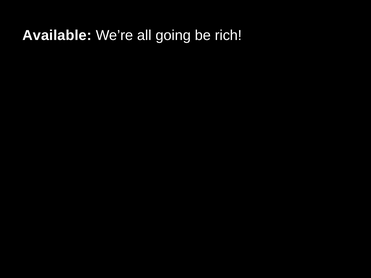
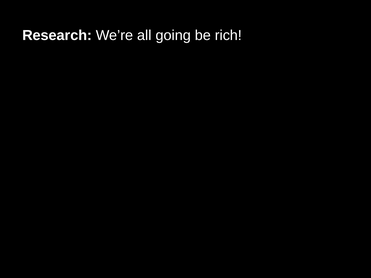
Available: Available -> Research (57, 35)
